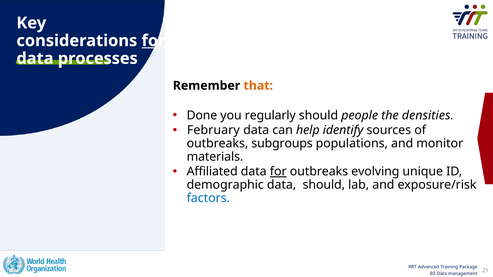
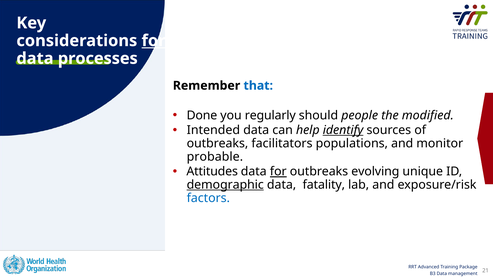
that colour: orange -> blue (258, 86)
densities: densities -> modified (428, 115)
February: February -> Intended (213, 130)
identify underline: none -> present (343, 130)
subgroups: subgroups -> facilitators (282, 144)
materials: materials -> probable (215, 157)
Affiliated: Affiliated -> Attitudes (212, 172)
demographic underline: none -> present (225, 185)
data should: should -> fatality (324, 185)
